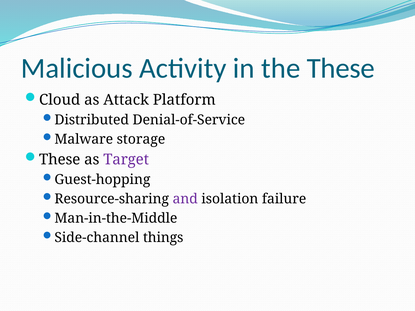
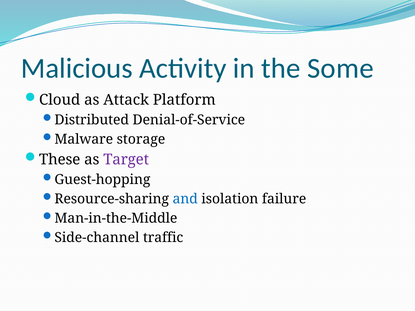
the These: These -> Some (340, 69)
and colour: purple -> blue (185, 199)
things: things -> traffic (163, 238)
